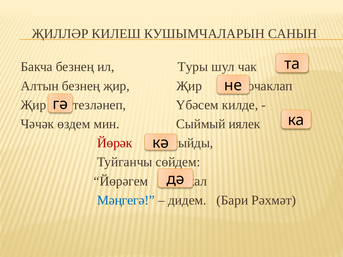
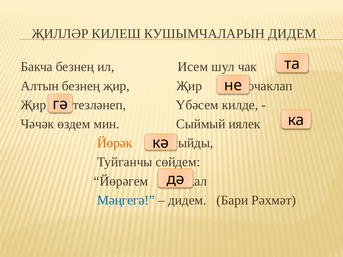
КУШЫМЧАЛАРЫН САНЫН: САНЫН -> ДИДЕМ (292, 34)
Туры: Туры -> Исем (193, 67)
Йөрәк colour: red -> orange (115, 143)
